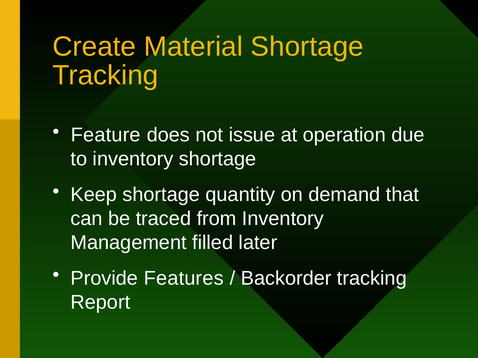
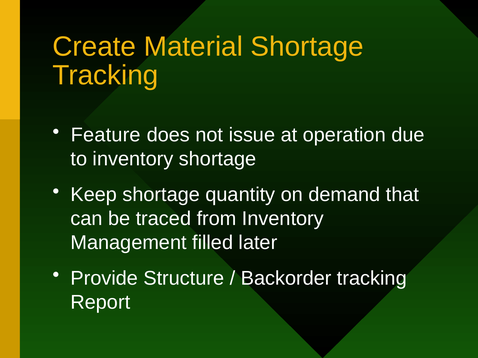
Features: Features -> Structure (184, 279)
